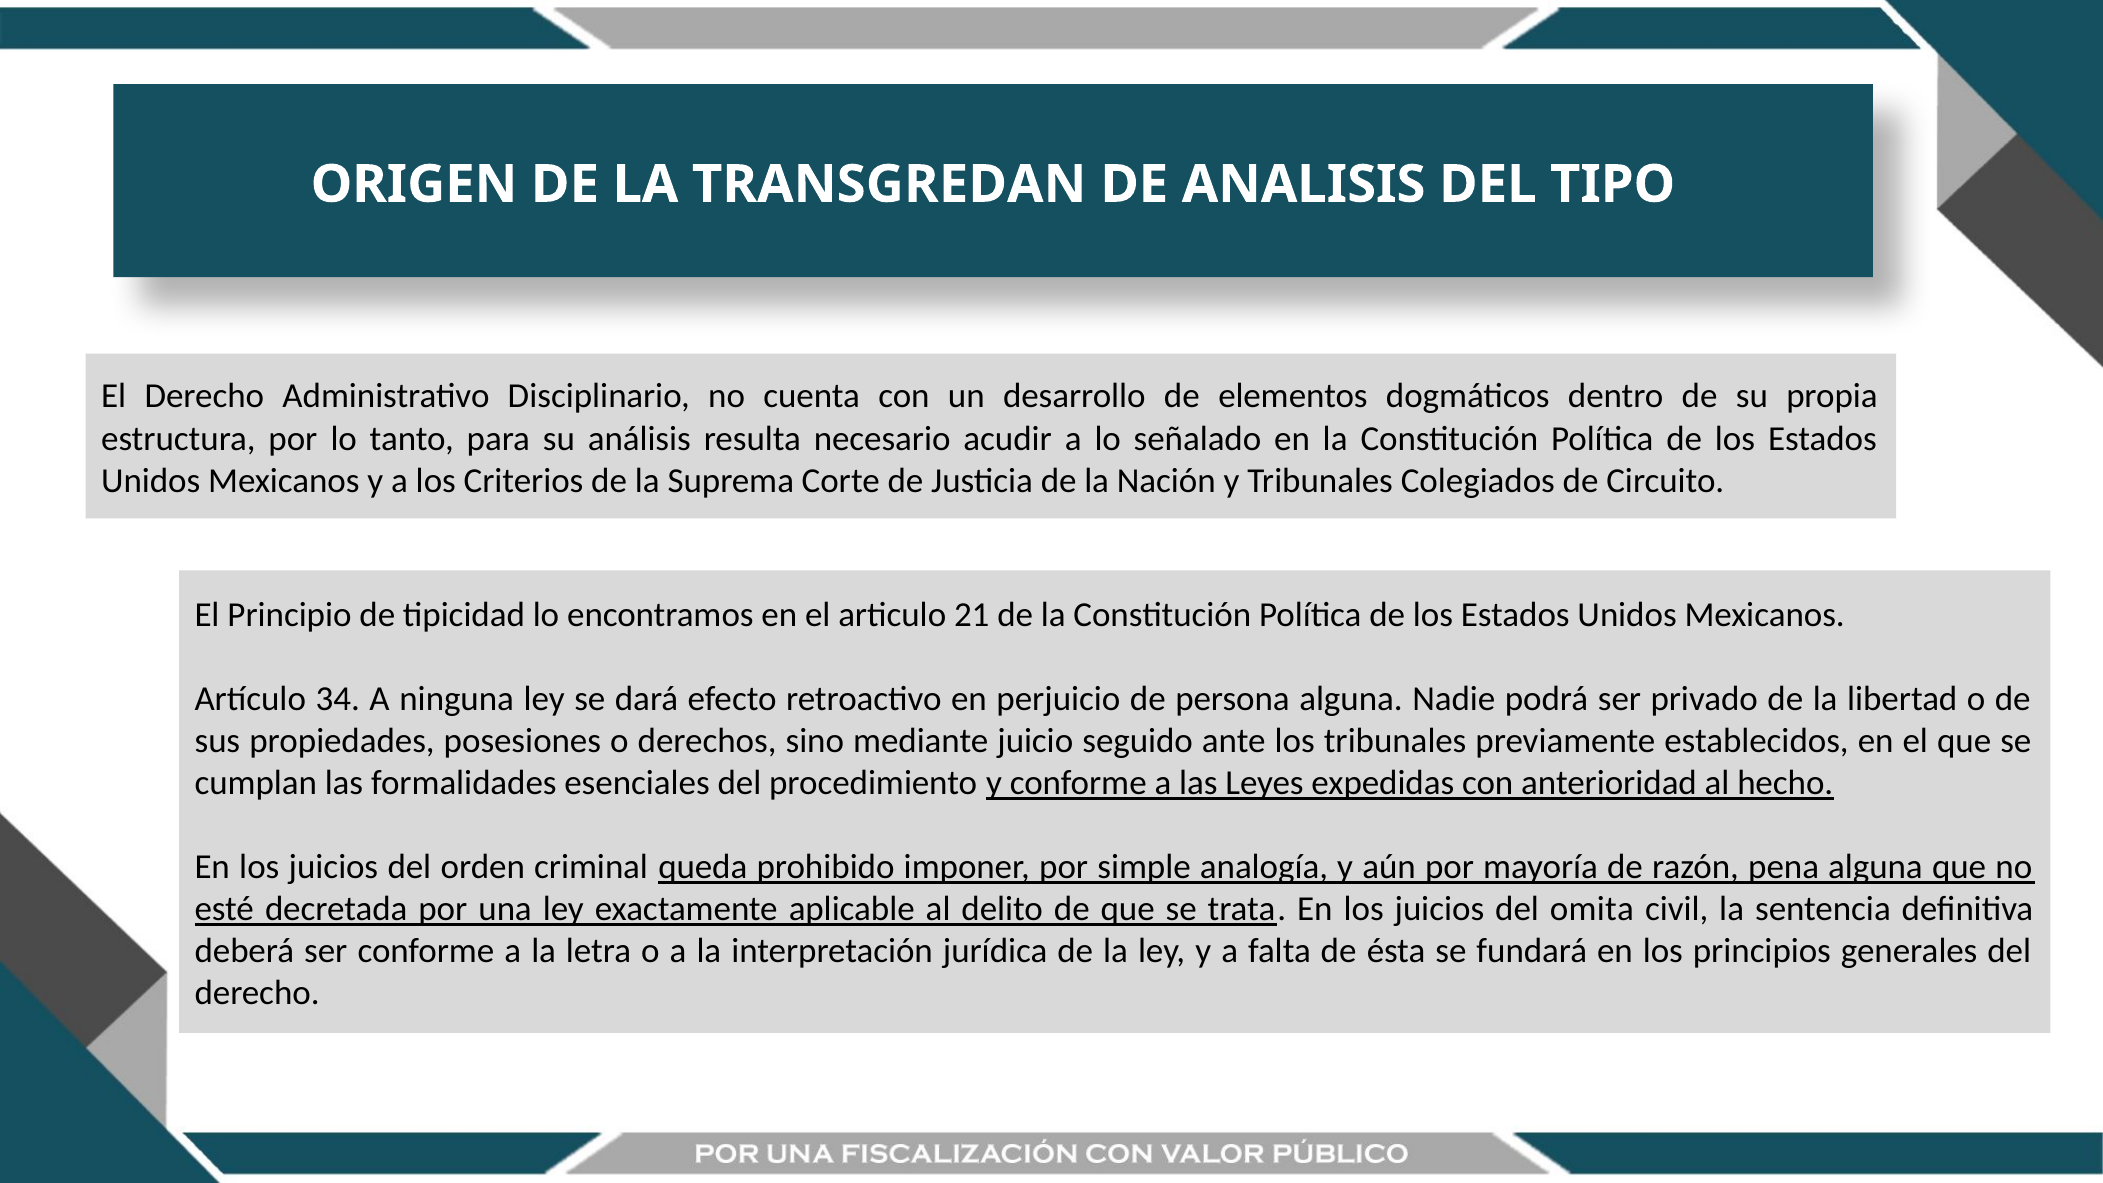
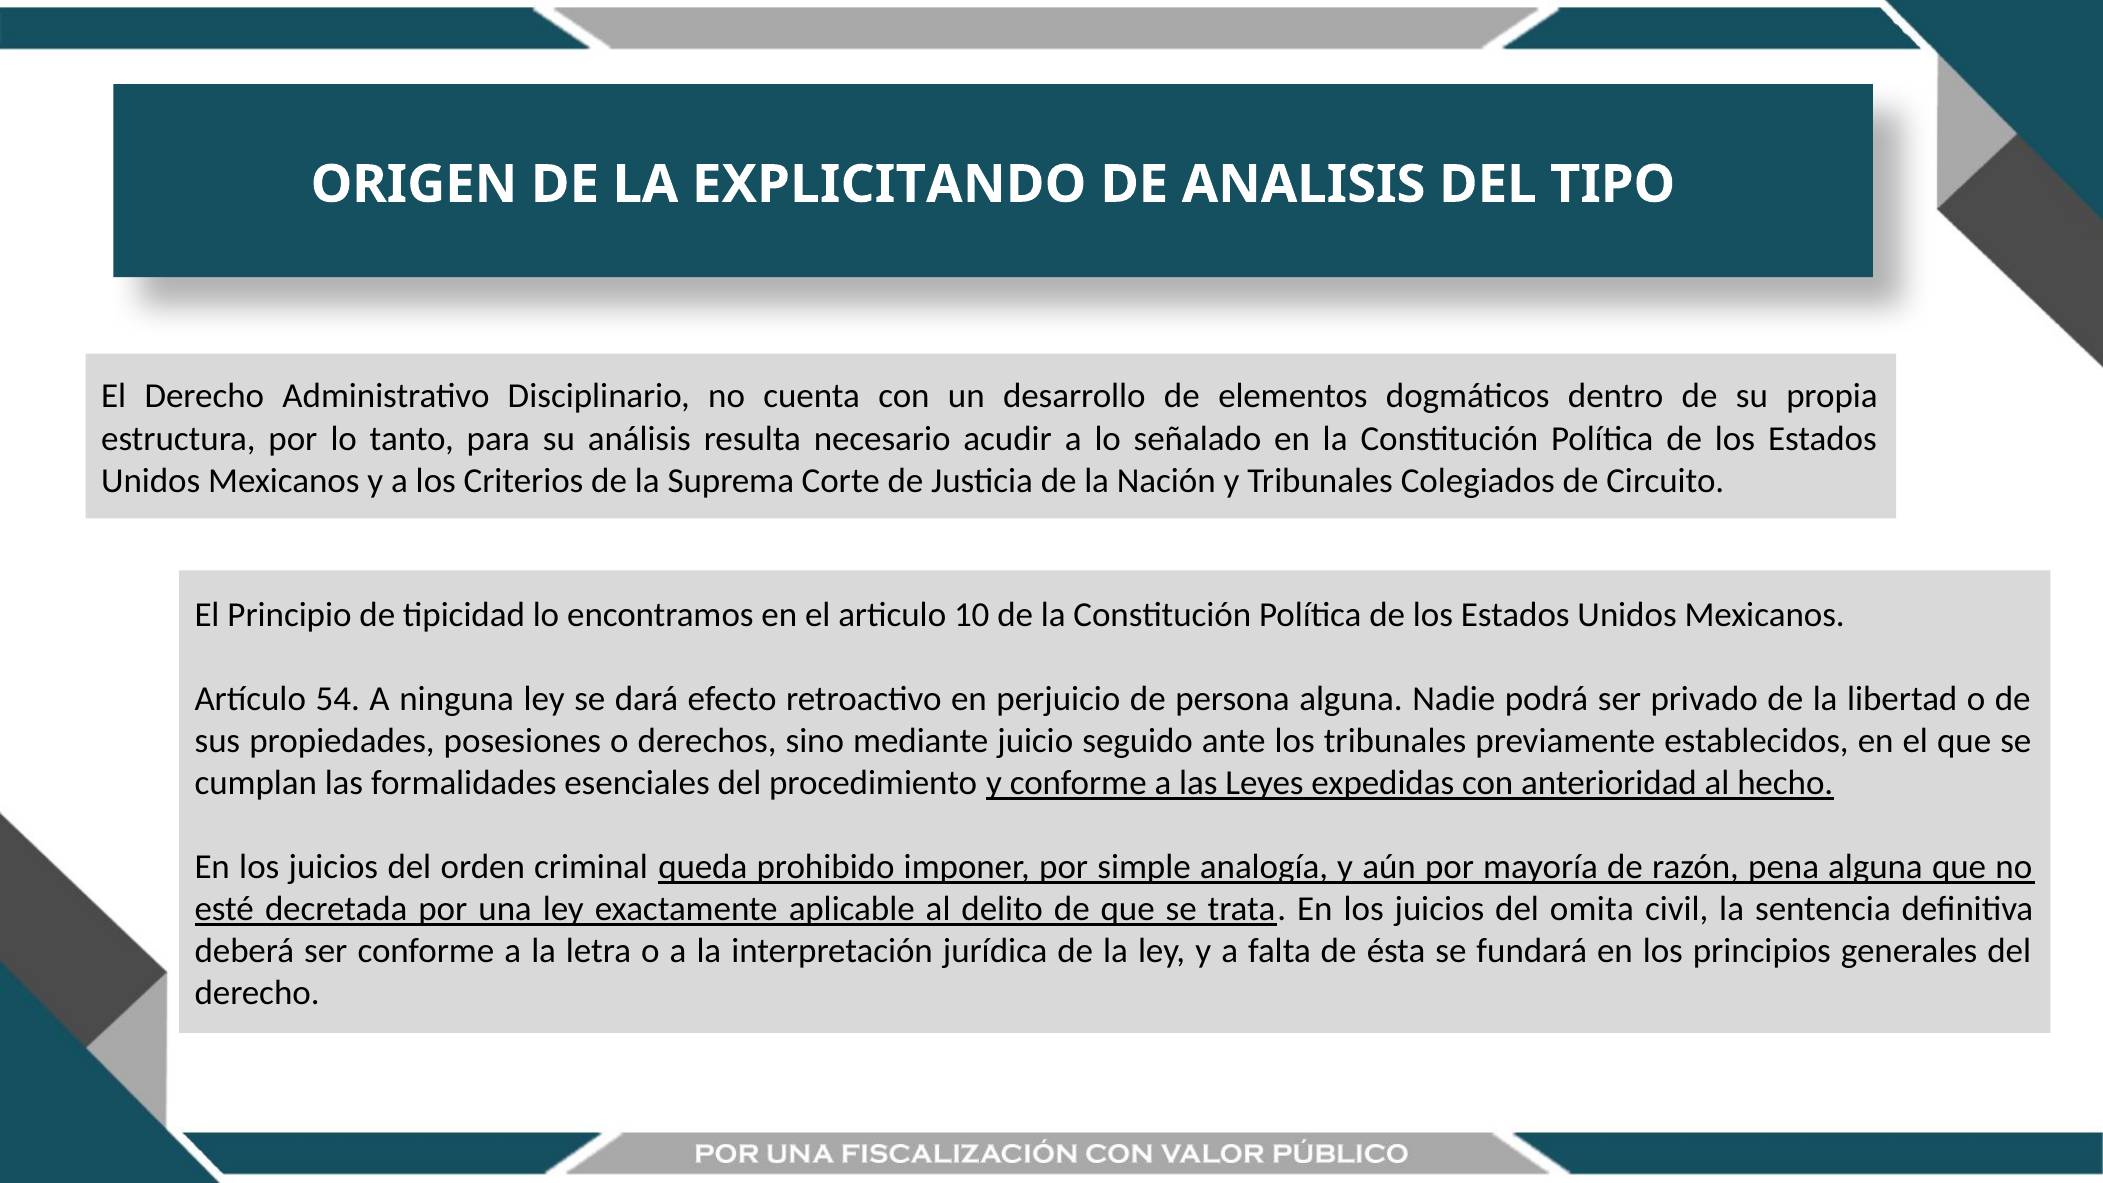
TRANSGREDAN: TRANSGREDAN -> EXPLICITANDO (889, 184)
21: 21 -> 10 (972, 615)
34: 34 -> 54 (338, 699)
